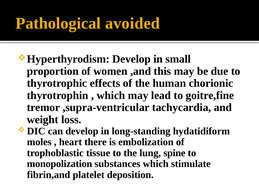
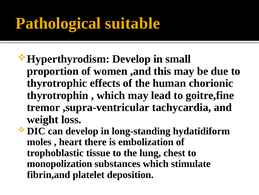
avoided: avoided -> suitable (133, 23)
spine: spine -> chest (174, 152)
